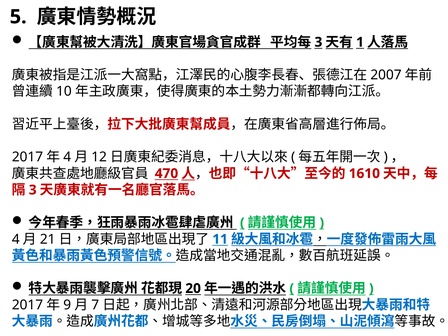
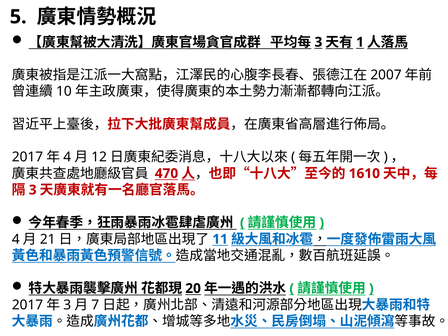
9: 9 -> 3 (67, 305)
